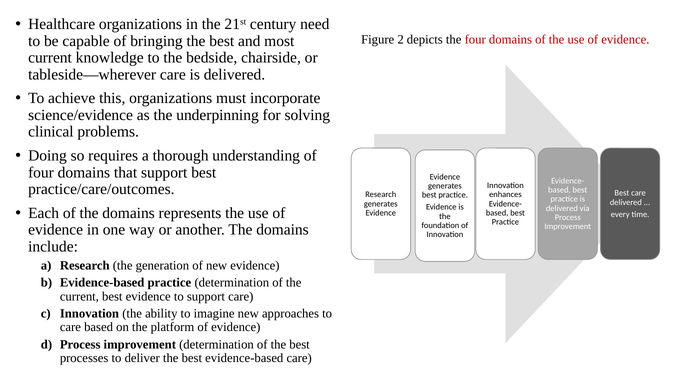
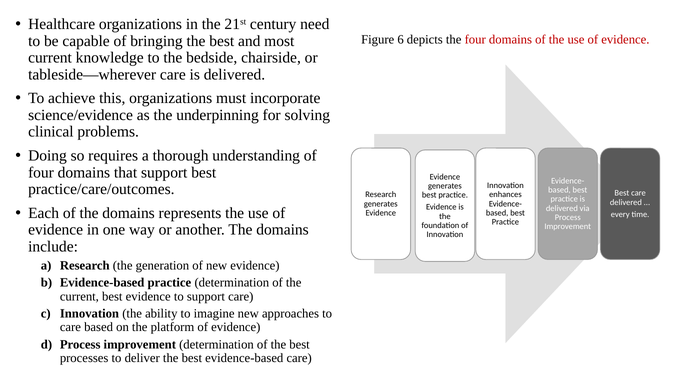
2: 2 -> 6 (401, 39)
